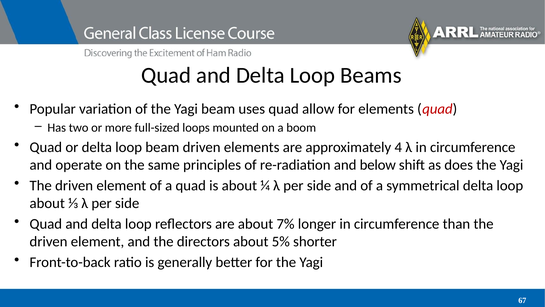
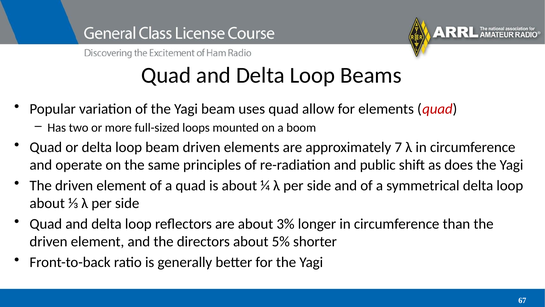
4: 4 -> 7 (398, 147)
below: below -> public (378, 165)
7%: 7% -> 3% (286, 224)
